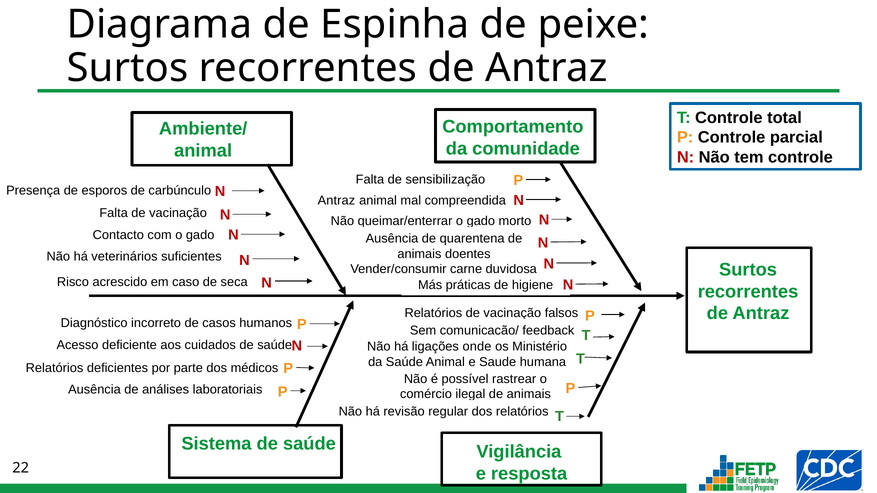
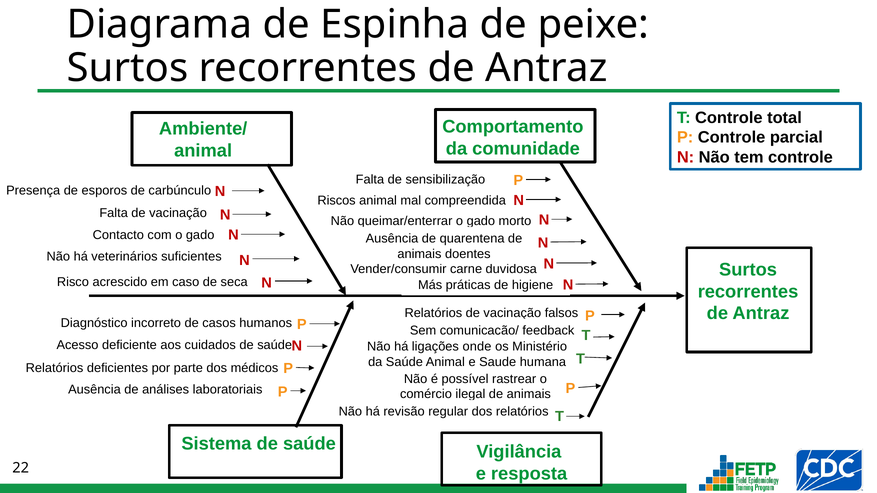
Antraz: Antraz -> Riscos (337, 201)
